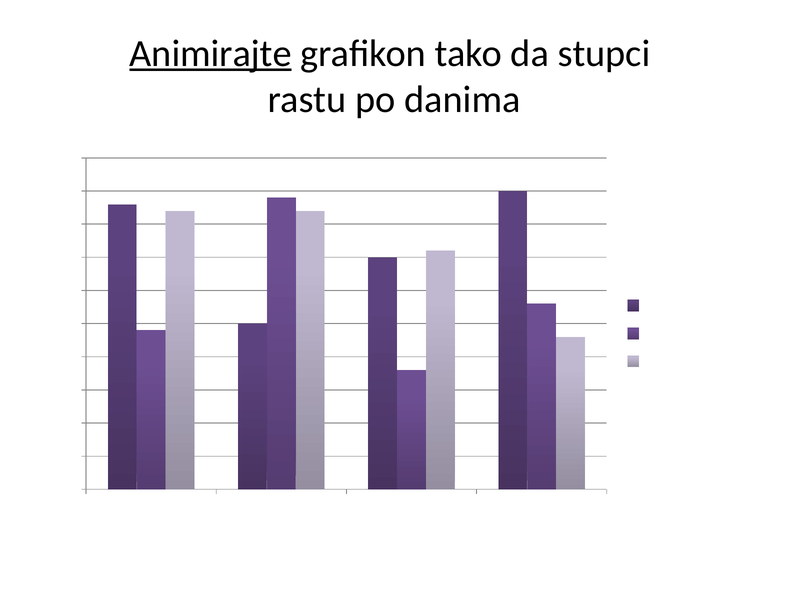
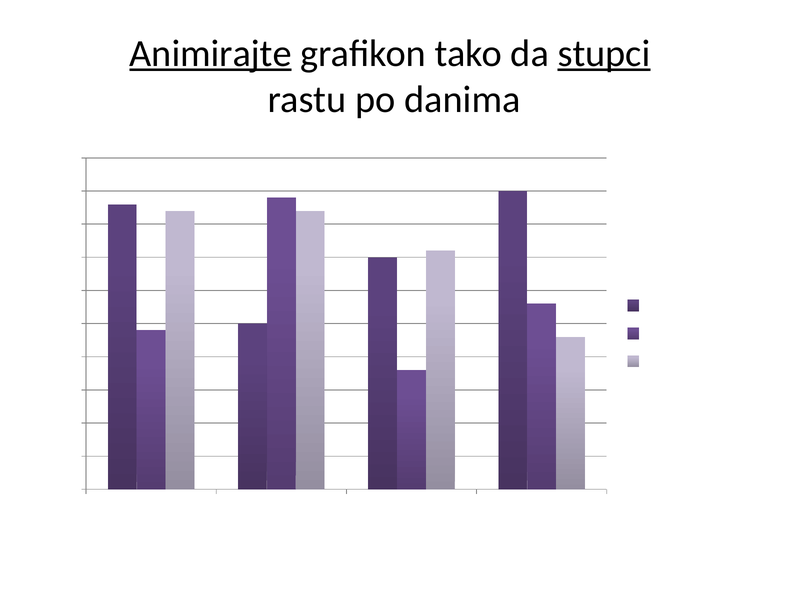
stupci underline: none -> present (604, 53)
